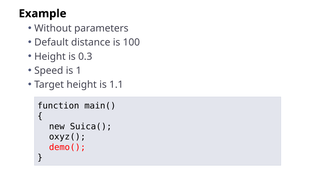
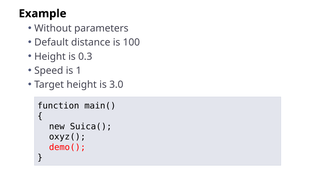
1.1: 1.1 -> 3.0 (116, 85)
